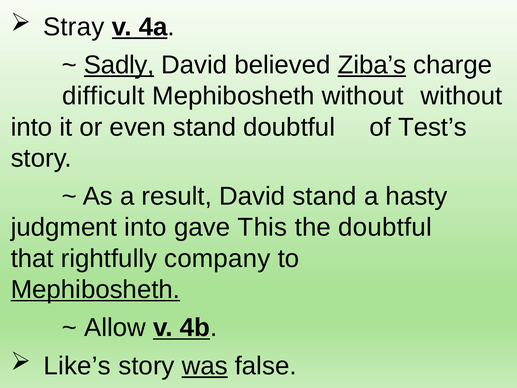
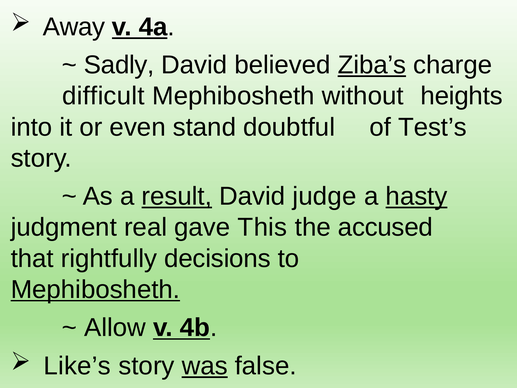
Stray: Stray -> Away (74, 27)
Sadly underline: present -> none (119, 65)
without without: without -> heights (462, 96)
result underline: none -> present (177, 196)
David stand: stand -> judge (324, 196)
hasty underline: none -> present (417, 196)
judgment into: into -> real (146, 227)
the doubtful: doubtful -> accused (385, 227)
company: company -> decisions (217, 258)
